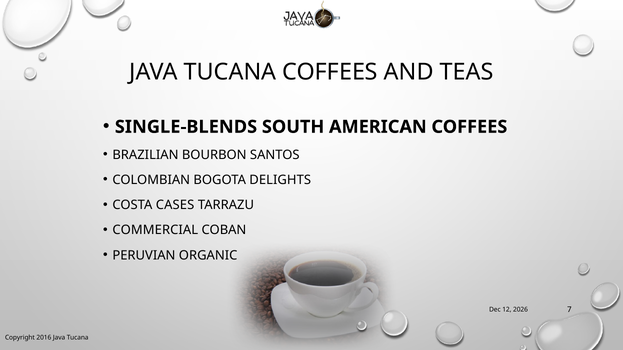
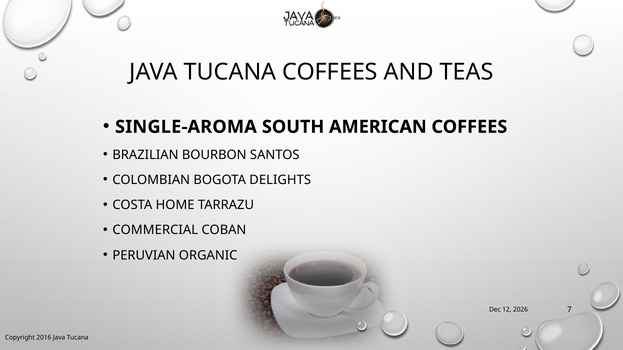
SINGLE-BLENDS: SINGLE-BLENDS -> SINGLE-AROMA (186, 127)
CASES: CASES -> HOME (175, 205)
